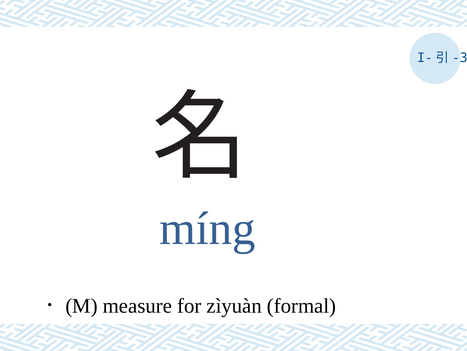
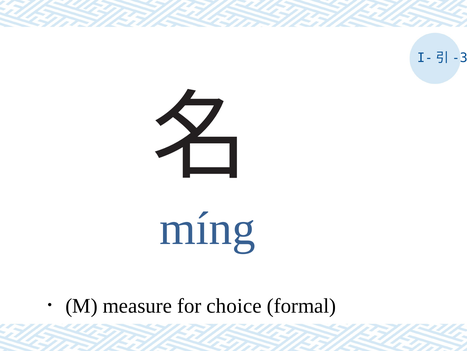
zìyuàn: zìyuàn -> choice (234, 305)
